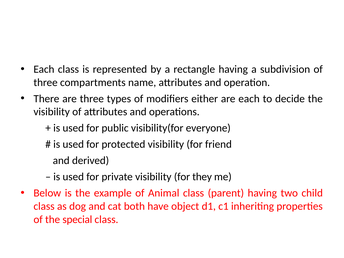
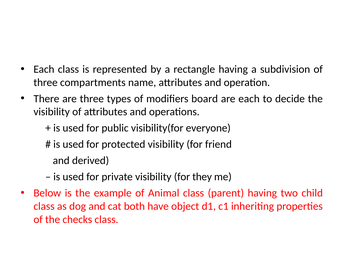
either: either -> board (205, 99)
special: special -> checks (77, 219)
